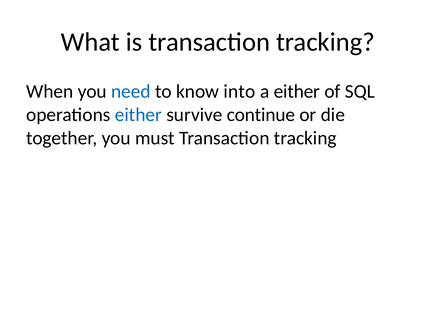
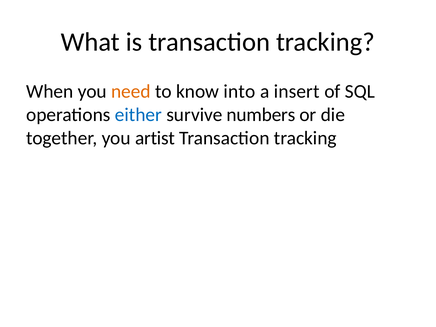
need colour: blue -> orange (131, 91)
a either: either -> insert (297, 91)
continue: continue -> numbers (261, 115)
must: must -> artist (155, 138)
